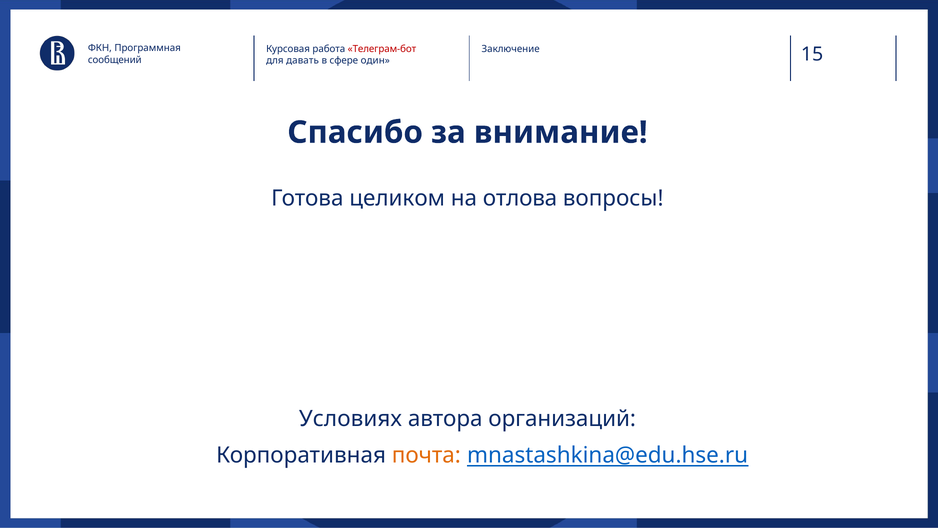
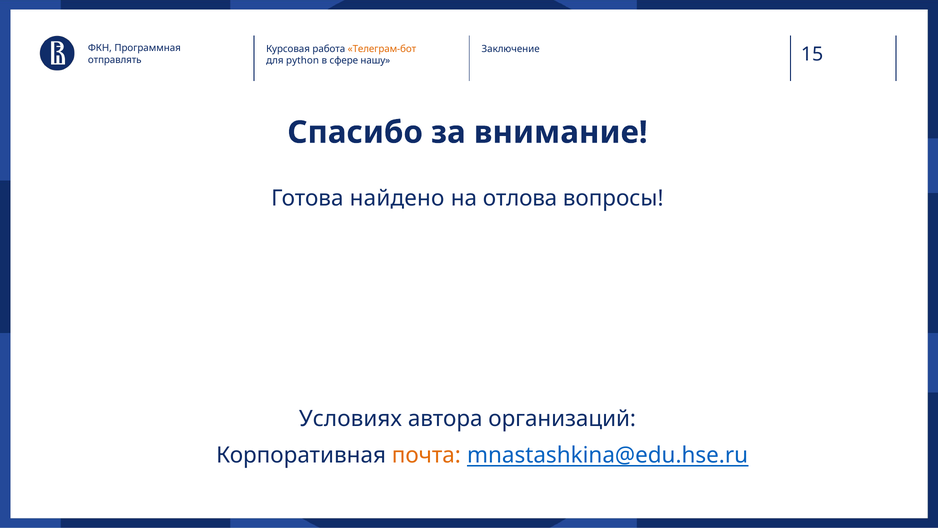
Телеграм-бот colour: red -> orange (382, 49)
сообщений: сообщений -> отправлять (115, 60)
давать: давать -> python (303, 61)
один: один -> нашу (375, 61)
целиком: целиком -> найдено (397, 198)
